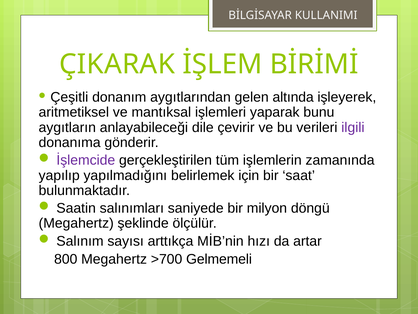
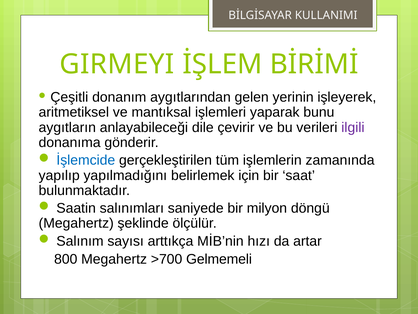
ÇIKARAK: ÇIKARAK -> GIRMEYI (117, 64)
altında: altında -> yerinin (293, 97)
İşlemcide colour: purple -> blue (86, 160)
